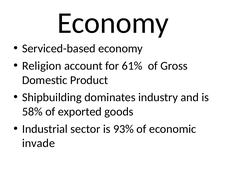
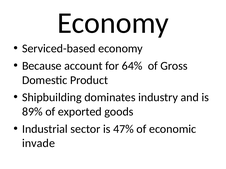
Religion: Religion -> Because (42, 66)
61%: 61% -> 64% (132, 66)
58%: 58% -> 89% (32, 112)
93%: 93% -> 47% (123, 129)
